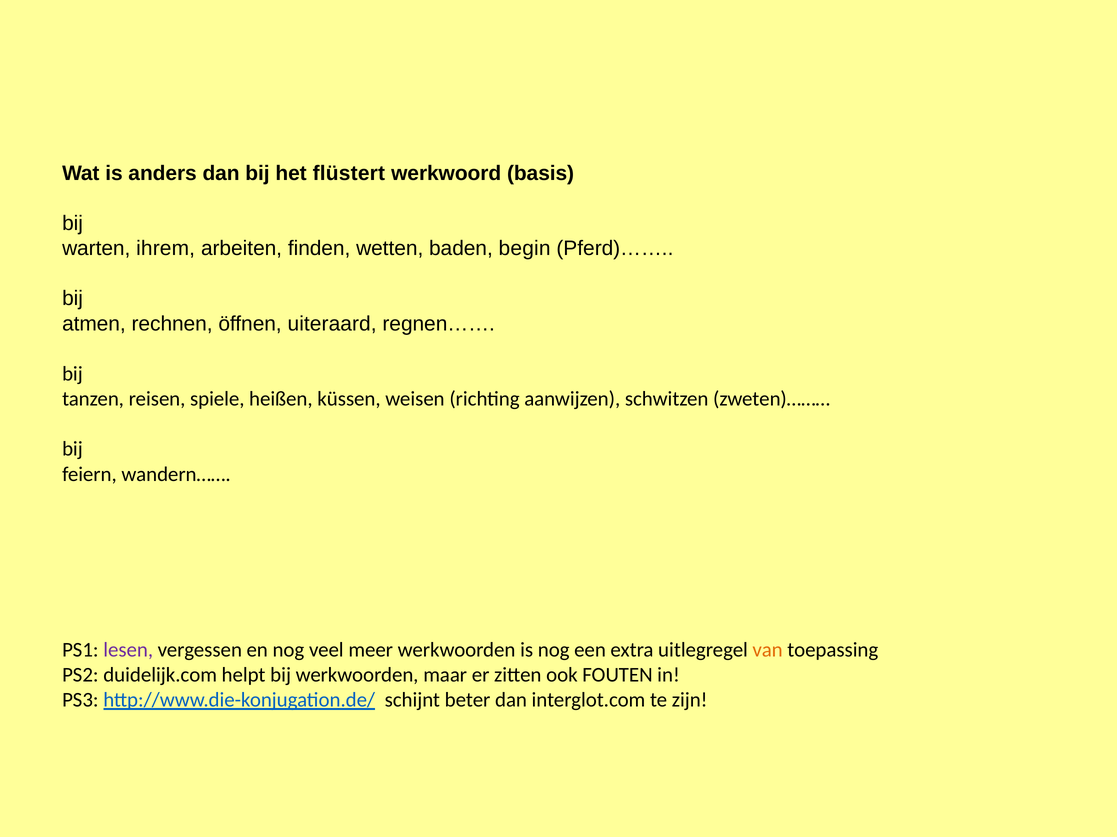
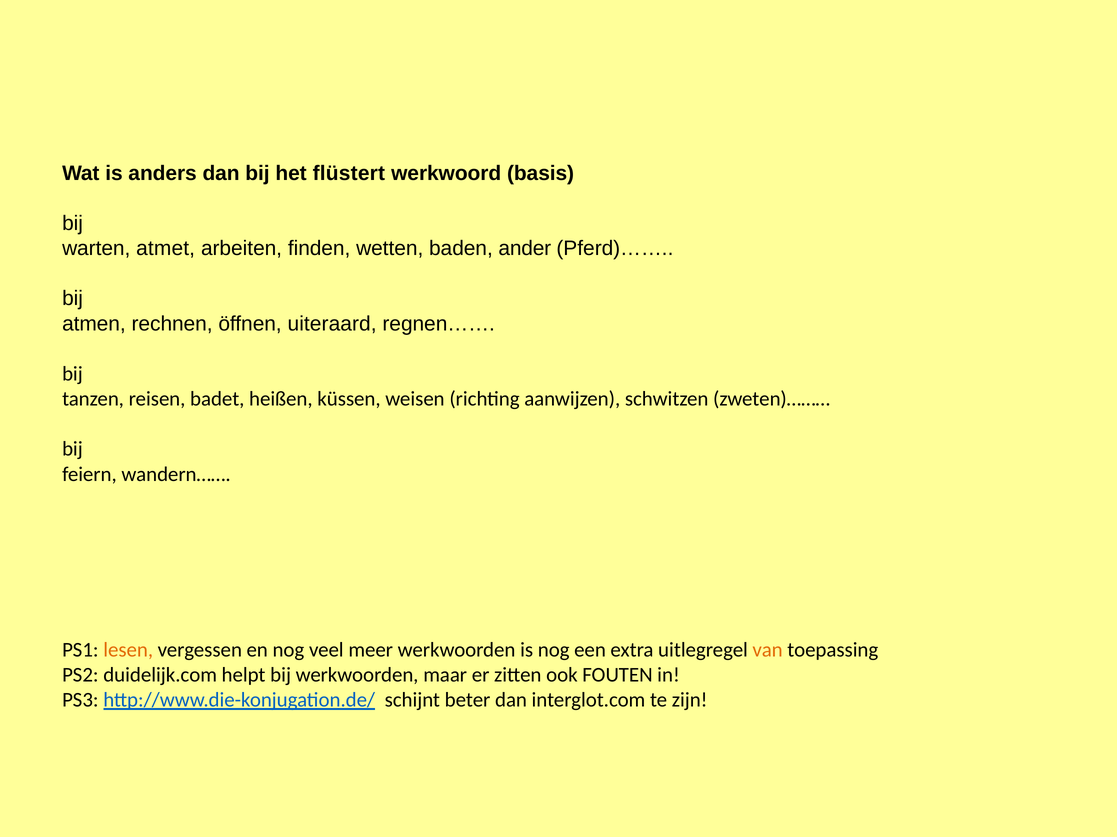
ihrem: ihrem -> atmet (166, 249)
begin: begin -> ander (525, 249)
spiele: spiele -> badet (217, 399)
lesen colour: purple -> orange (128, 650)
